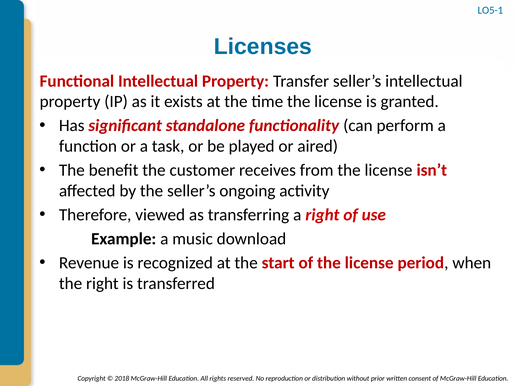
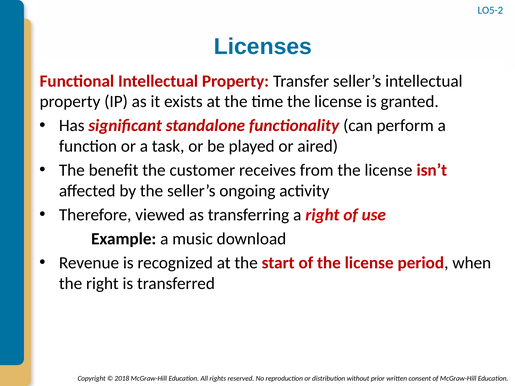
LO5-1: LO5-1 -> LO5-2 (490, 10)
